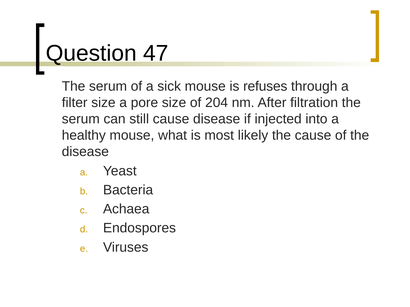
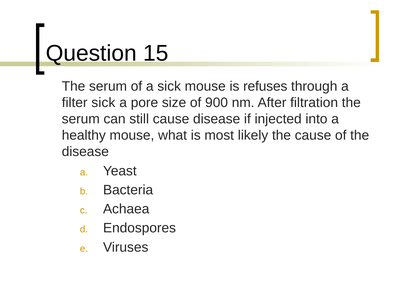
47: 47 -> 15 (156, 54)
filter size: size -> sick (103, 103)
204: 204 -> 900 (217, 103)
